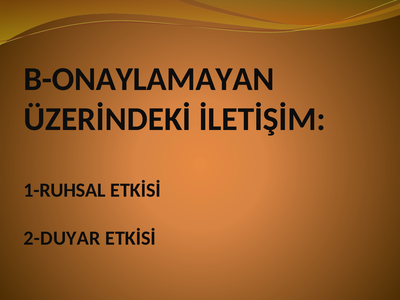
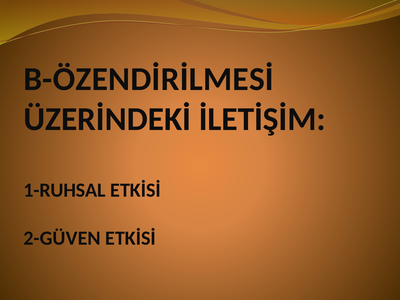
B-ONAYLAMAYAN: B-ONAYLAMAYAN -> B-ÖZENDİRİLMESİ (149, 79)
2-DUYAR: 2-DUYAR -> 2-GÜVEN (62, 238)
